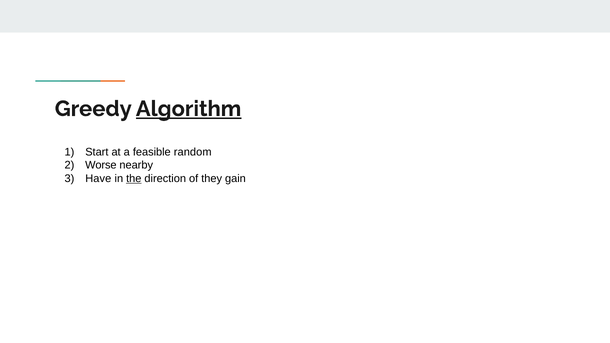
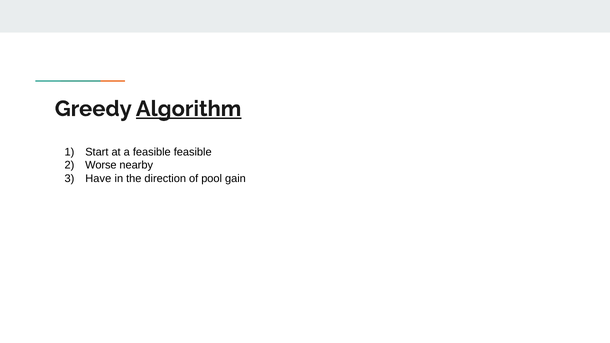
feasible random: random -> feasible (193, 152)
the underline: present -> none (134, 179)
they: they -> pool (212, 179)
